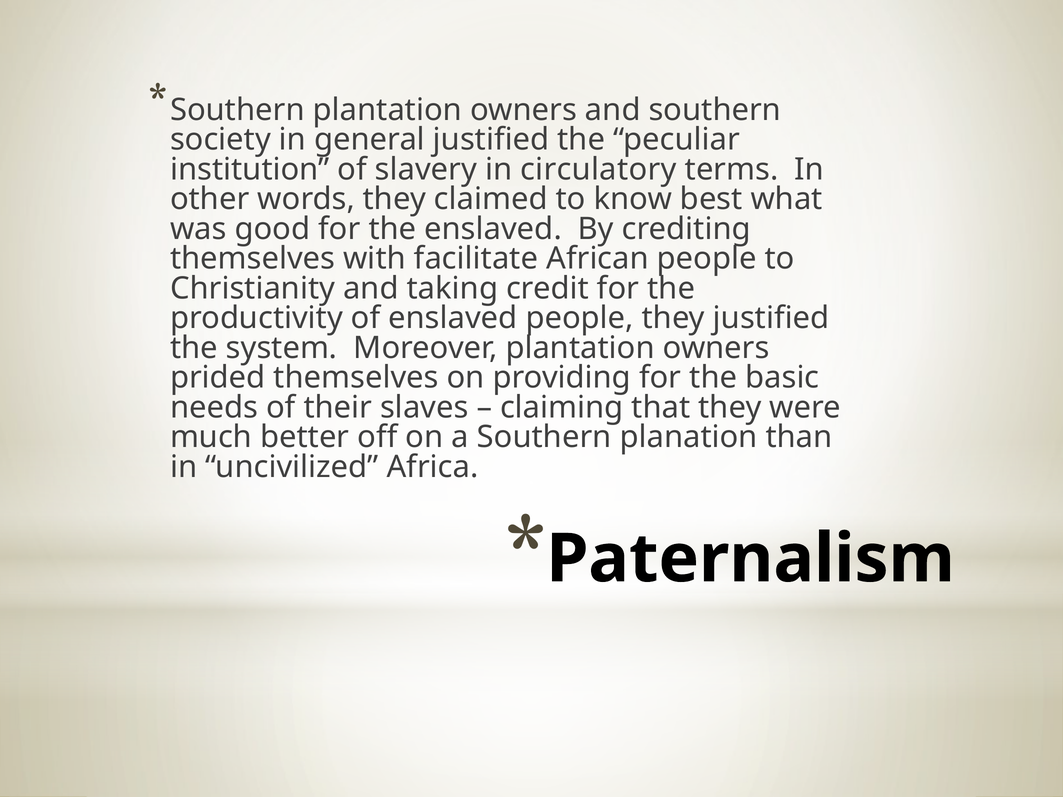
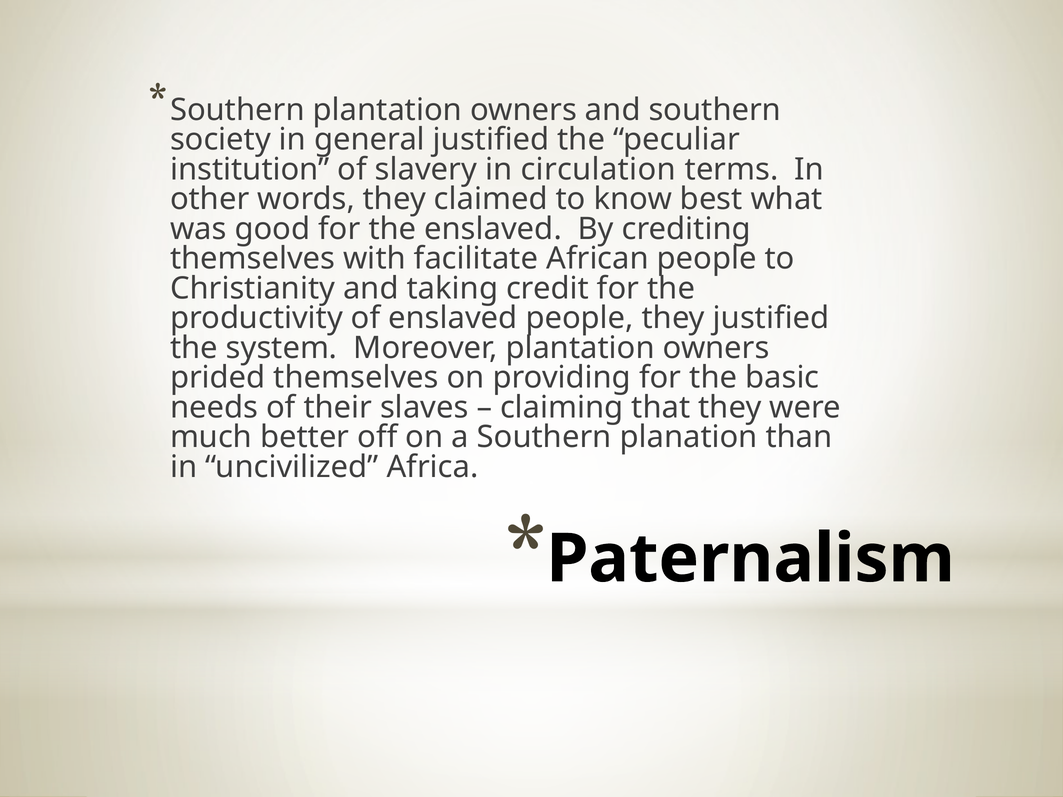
circulatory: circulatory -> circulation (598, 169)
